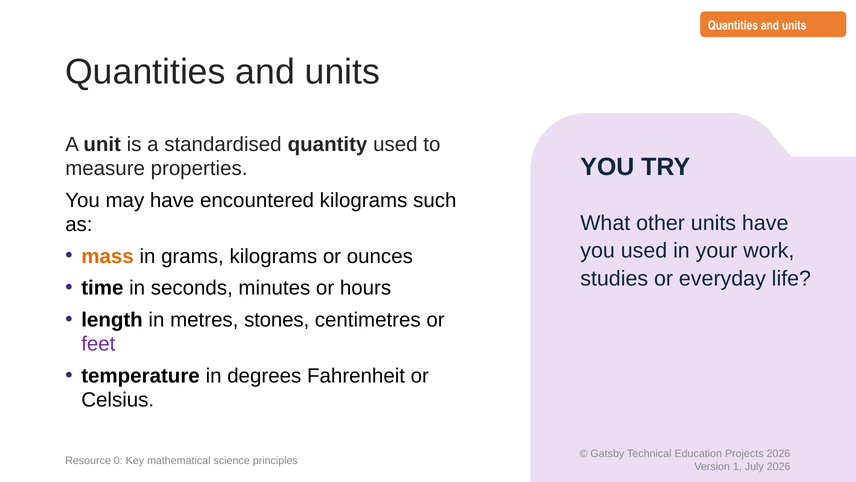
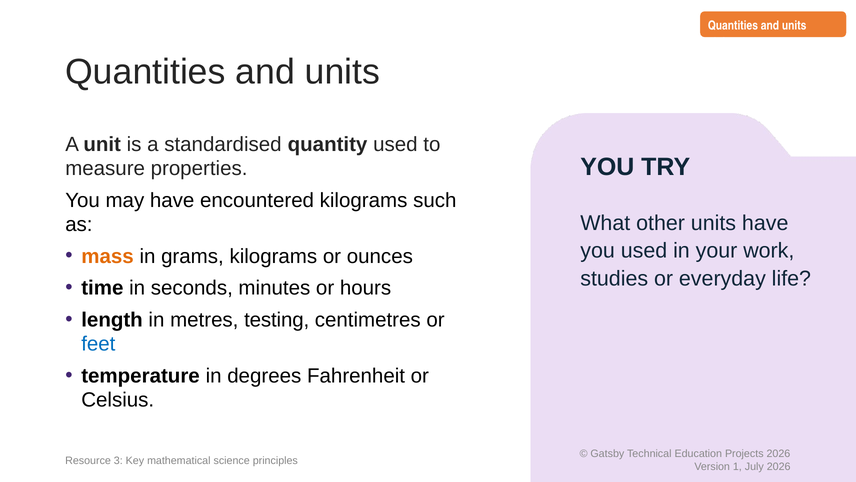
stones: stones -> testing (277, 320)
feet colour: purple -> blue (98, 344)
0: 0 -> 3 (118, 460)
